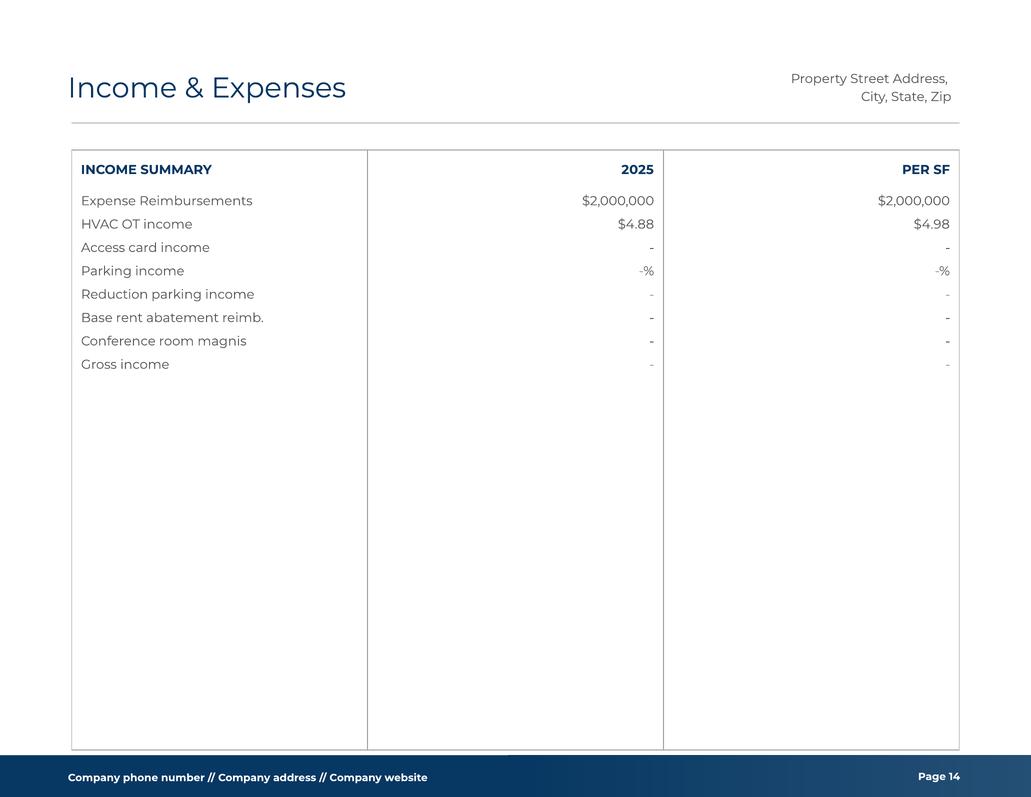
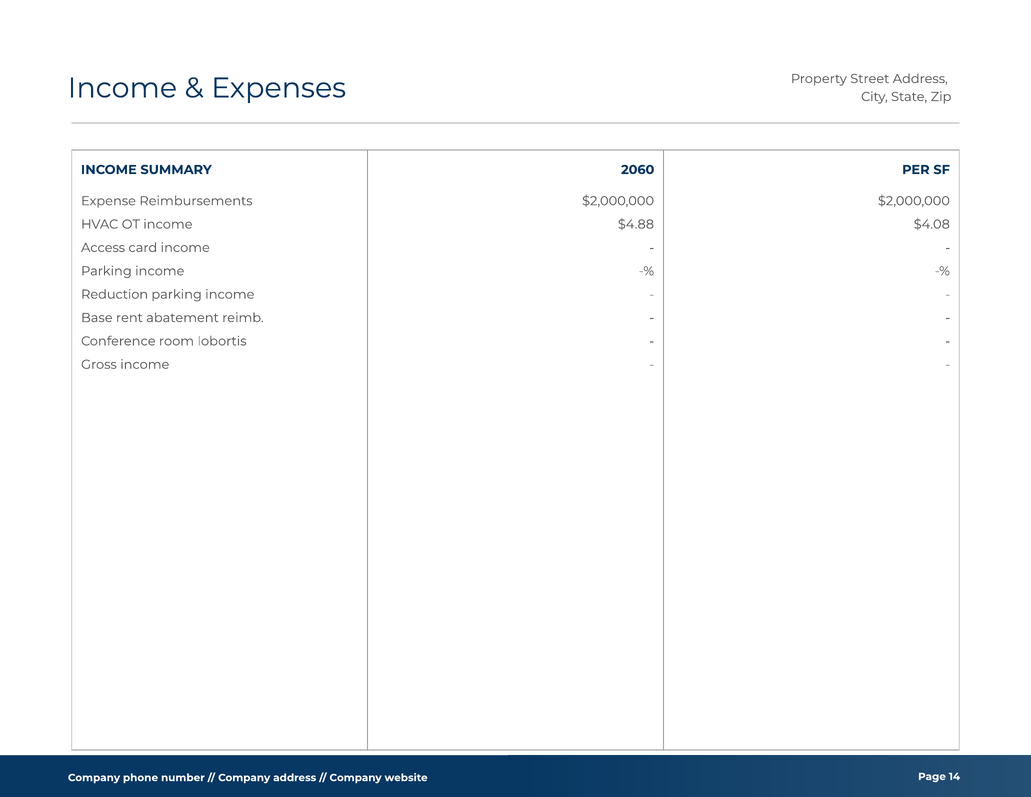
2025: 2025 -> 2060 (638, 170)
$4.98: $4.98 -> $4.08 (932, 224)
magnis: magnis -> lobortis (222, 341)
